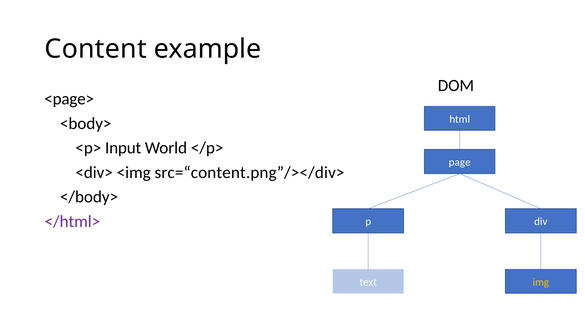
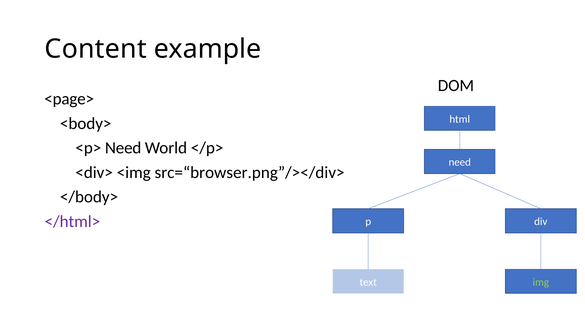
<p> Input: Input -> Need (123, 148)
page: page -> need (460, 162)
src=“content.png”/></div>: src=“content.png”/></div> -> src=“browser.png”/></div> (250, 172)
img colour: yellow -> light green (541, 282)
